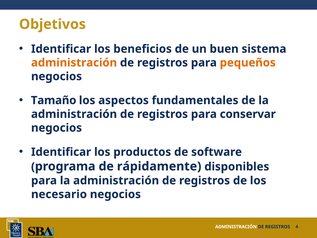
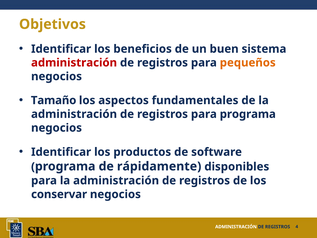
administración colour: orange -> red (74, 63)
para conservar: conservar -> programa (248, 114)
necesario: necesario -> conservar (59, 194)
